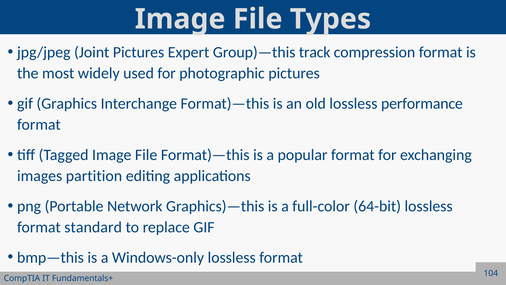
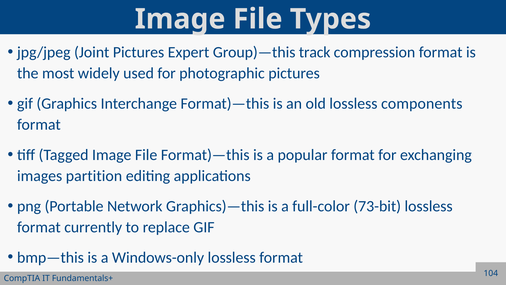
performance: performance -> components (422, 104)
64-bit: 64-bit -> 73-bit (377, 206)
standard: standard -> currently (93, 227)
